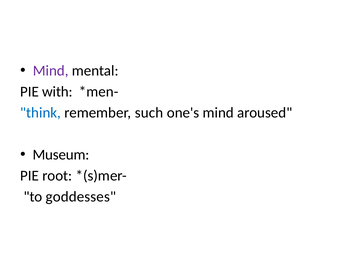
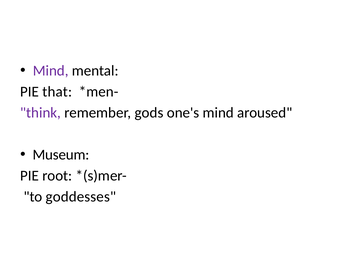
with: with -> that (57, 92)
think colour: blue -> purple (41, 113)
such: such -> gods (149, 113)
